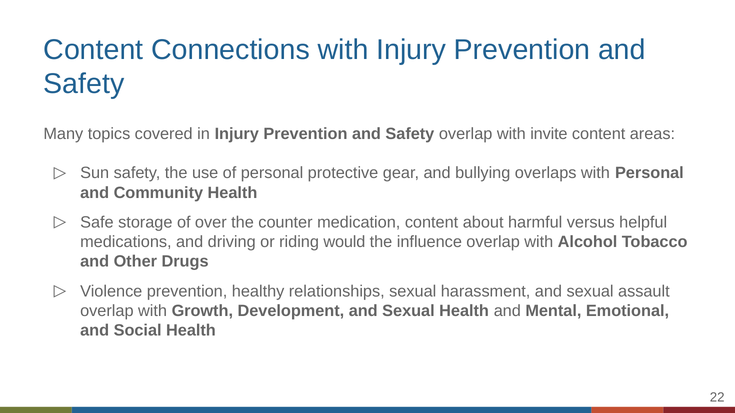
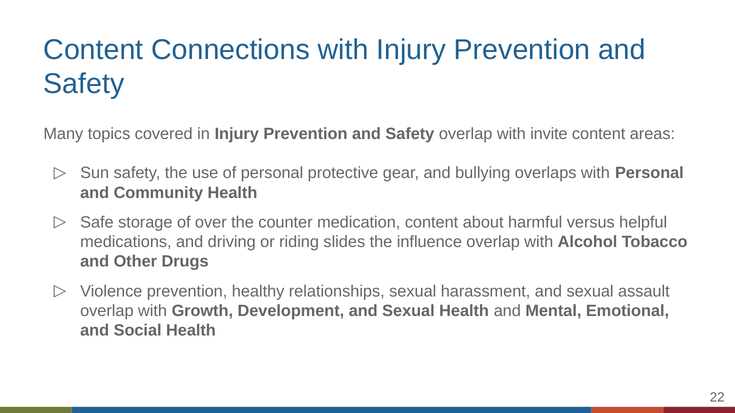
would: would -> slides (344, 242)
